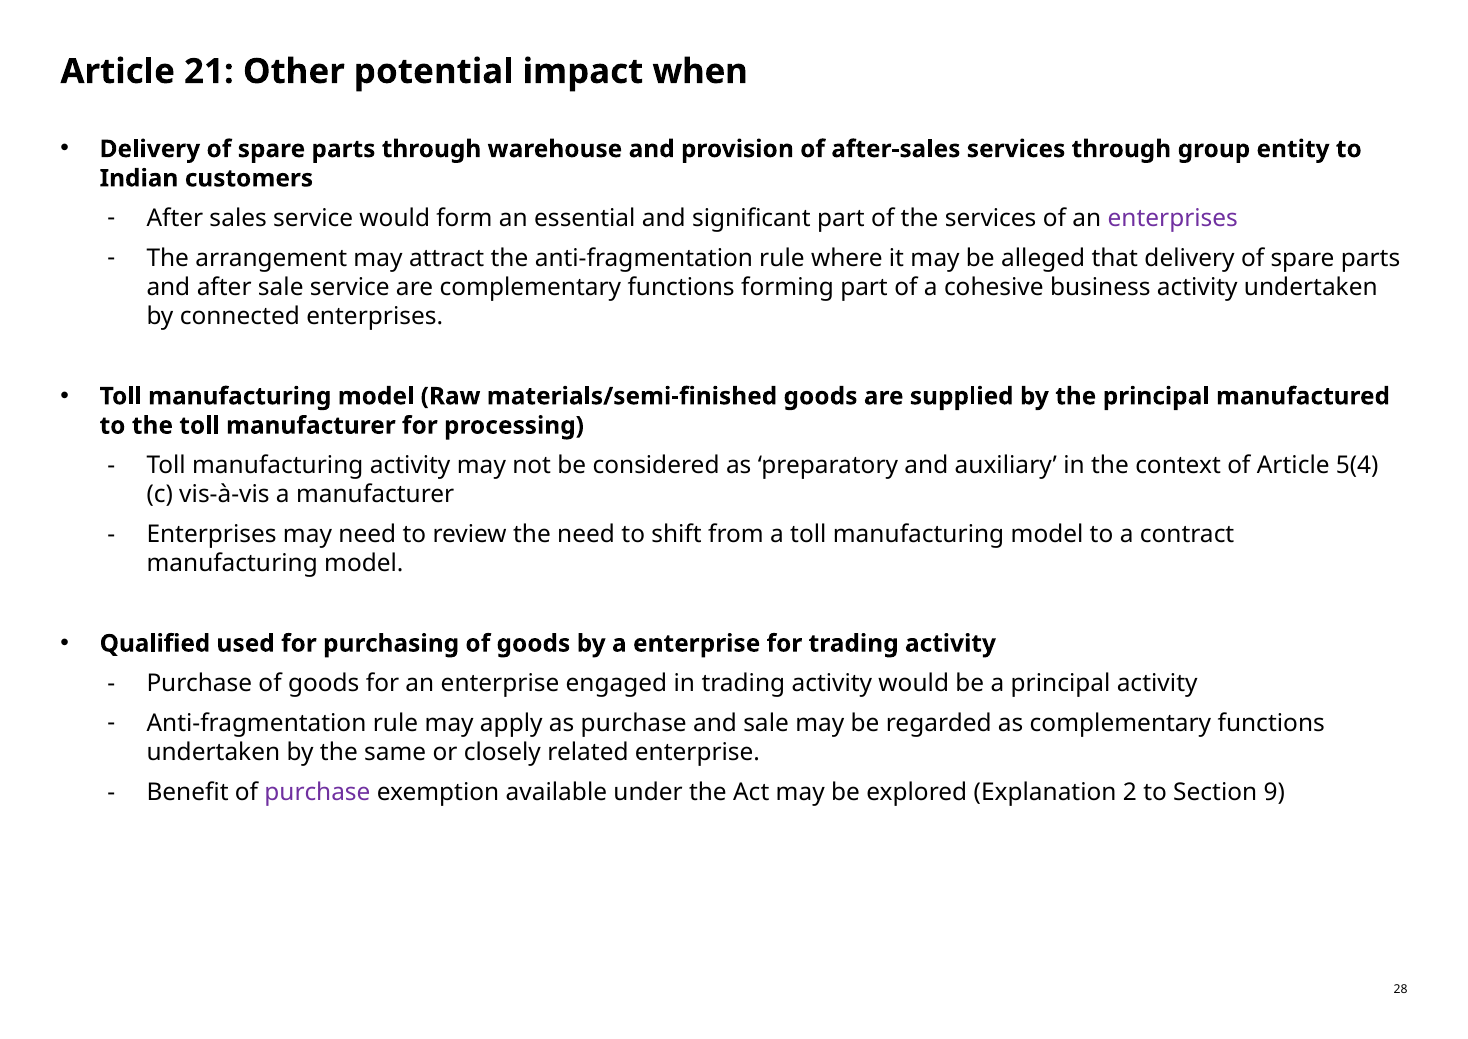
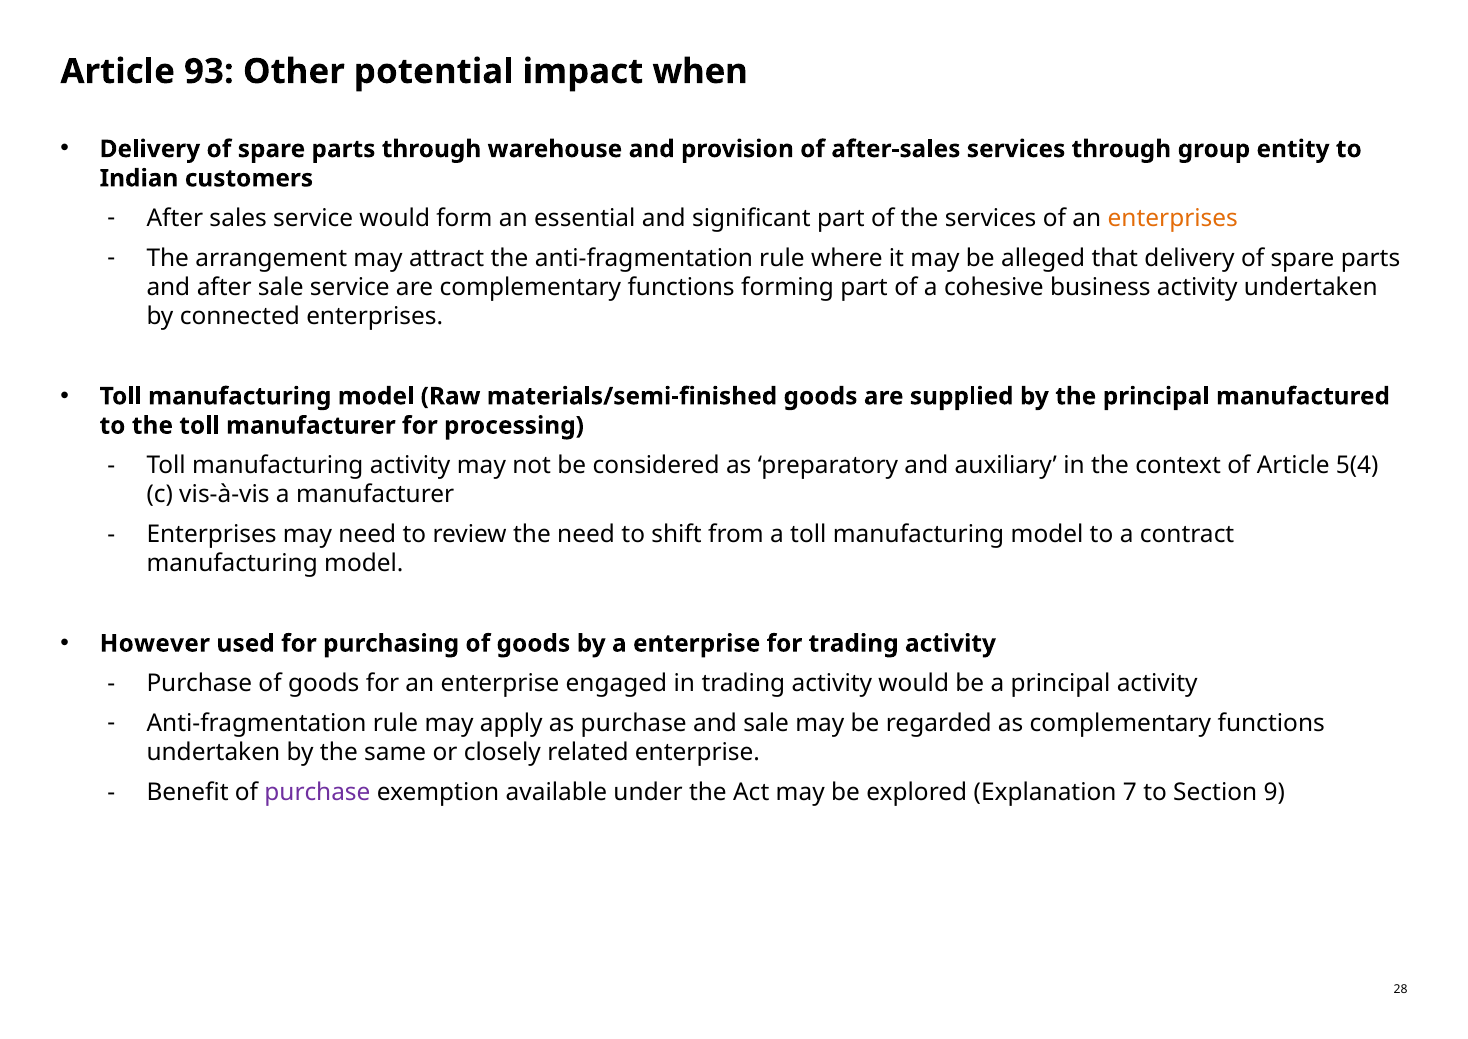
21: 21 -> 93 (209, 71)
enterprises colour: purple -> orange (1173, 218)
Qualified: Qualified -> However (155, 643)
2: 2 -> 7 (1130, 792)
